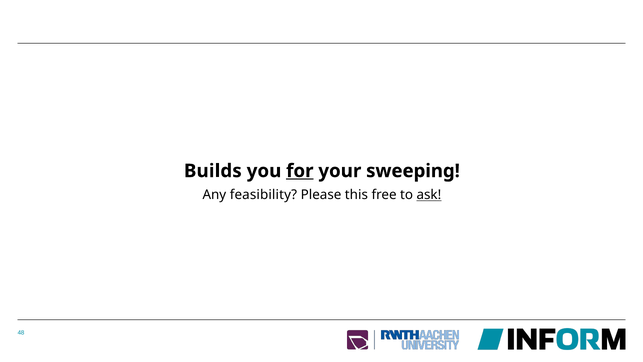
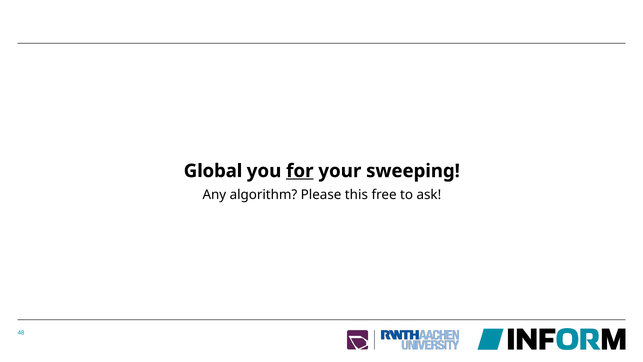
Builds: Builds -> Global (213, 171)
feasibility: feasibility -> algorithm (263, 195)
ask underline: present -> none (429, 195)
